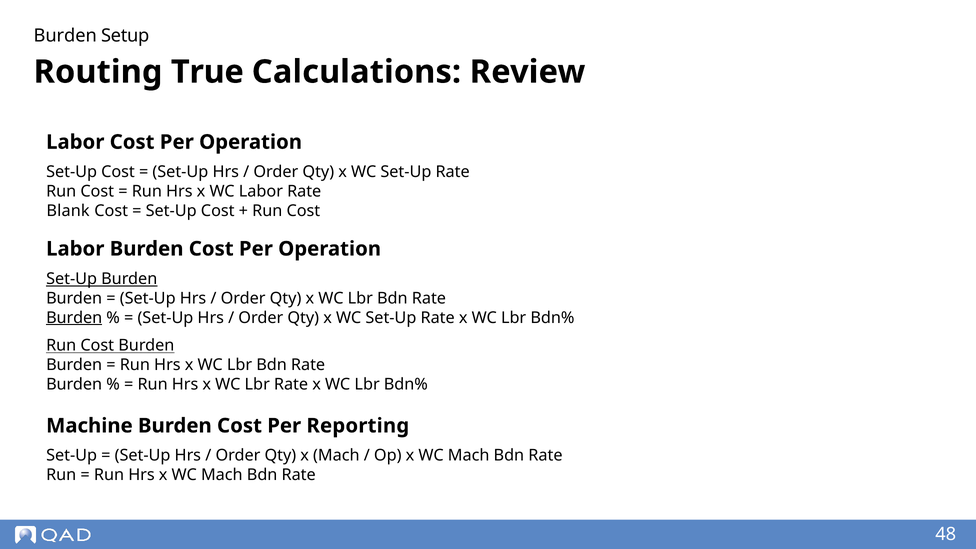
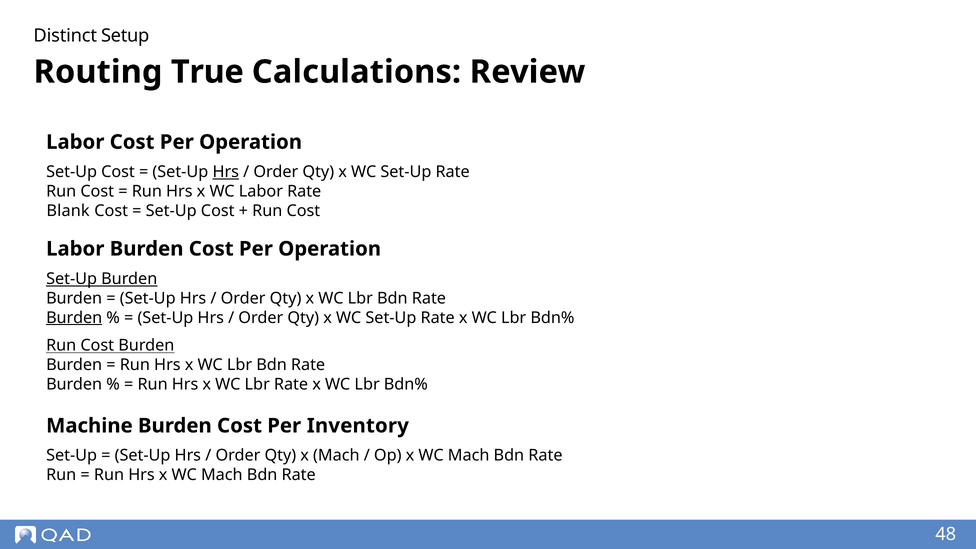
Burden: Burden -> Distinct (65, 36)
Hrs underline: none -> present (226, 172)
Reporting: Reporting -> Inventory (358, 426)
